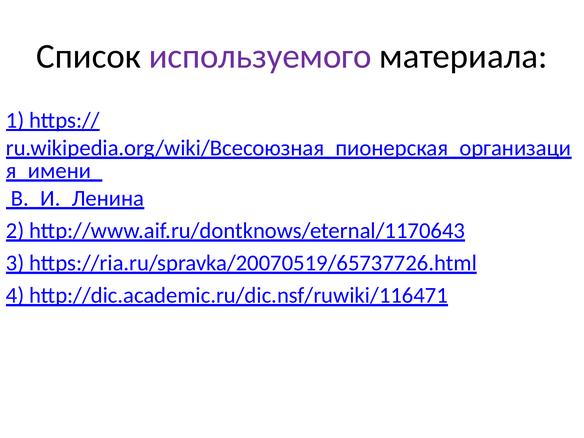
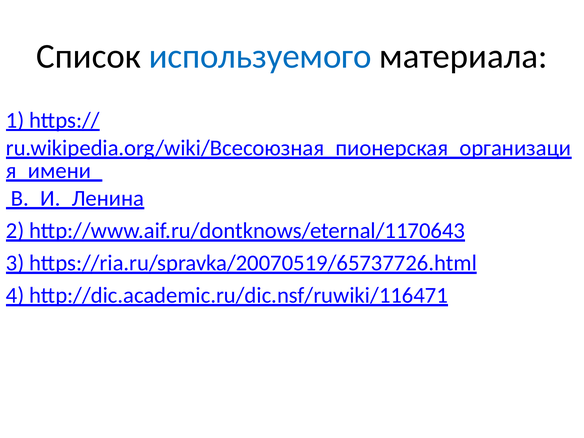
используемого colour: purple -> blue (260, 56)
